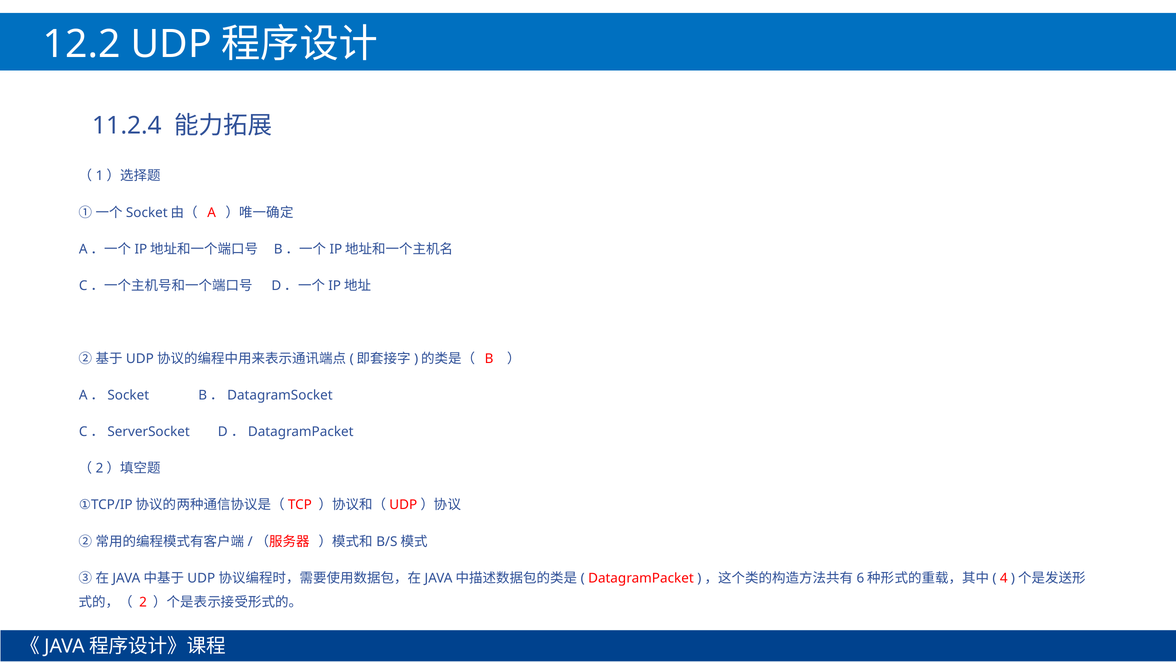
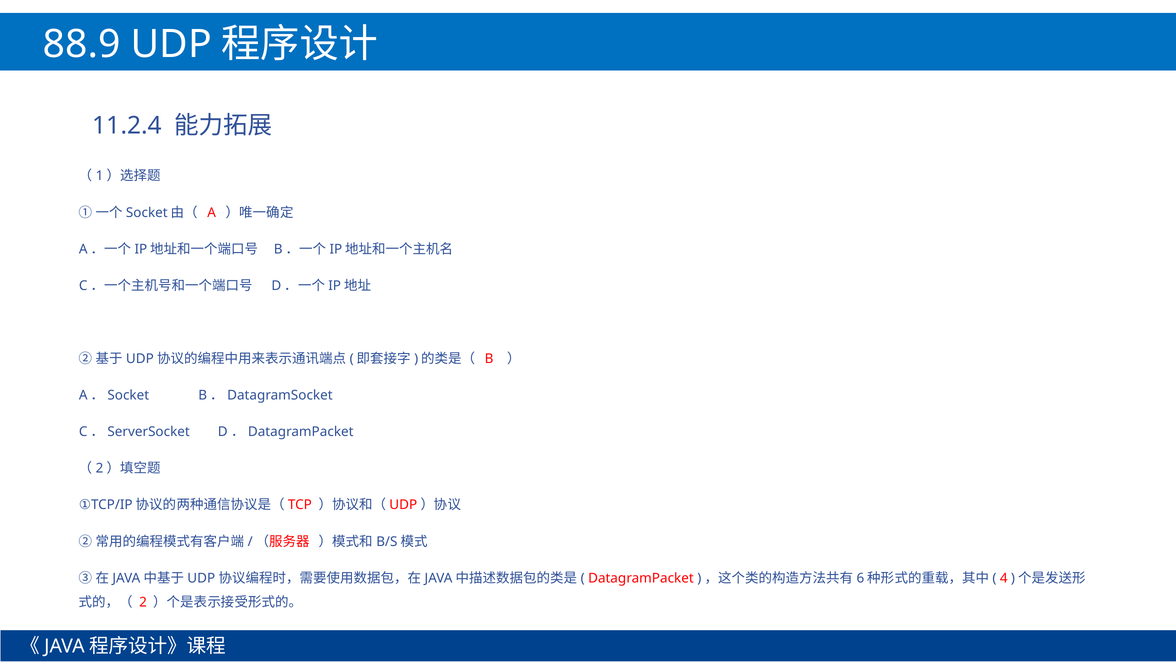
12.2: 12.2 -> 88.9 (82, 44)
